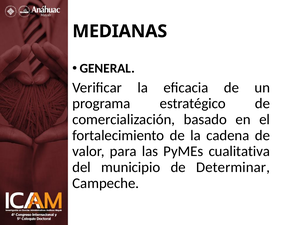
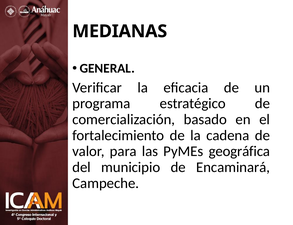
cualitativa: cualitativa -> geográfica (239, 151)
Determinar: Determinar -> Encaminará (233, 167)
